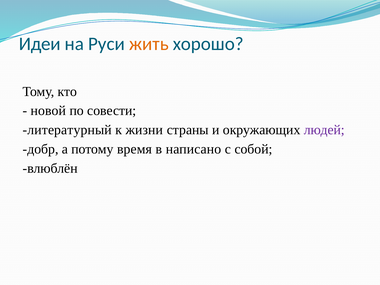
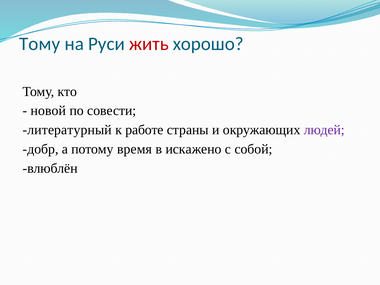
Идеи: Идеи -> Тому (40, 44)
жить colour: orange -> red (149, 44)
жизни: жизни -> работе (144, 130)
написано: написано -> искажено (194, 149)
